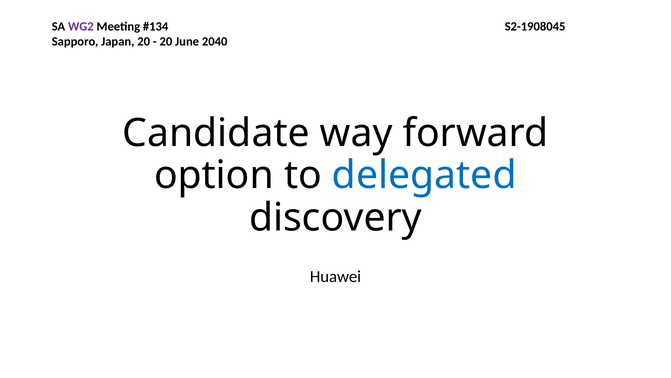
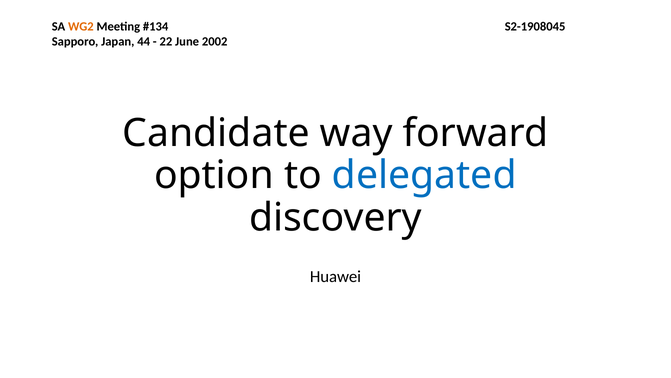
WG2 colour: purple -> orange (81, 27)
Japan 20: 20 -> 44 (144, 42)
20: 20 -> 22 (166, 42)
2040: 2040 -> 2002 (215, 42)
